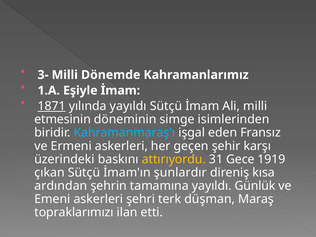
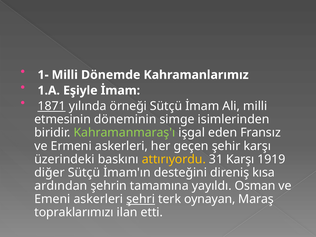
3-: 3- -> 1- (43, 75)
yılında yayıldı: yayıldı -> örneği (128, 106)
Kahramanmaraş'ı colour: light blue -> light green (124, 133)
31 Gece: Gece -> Karşı (240, 159)
çıkan: çıkan -> diğer (50, 173)
şunlardır: şunlardır -> desteğini (180, 173)
Günlük: Günlük -> Osman (255, 186)
şehri underline: none -> present (141, 199)
düşman: düşman -> oynayan (210, 199)
